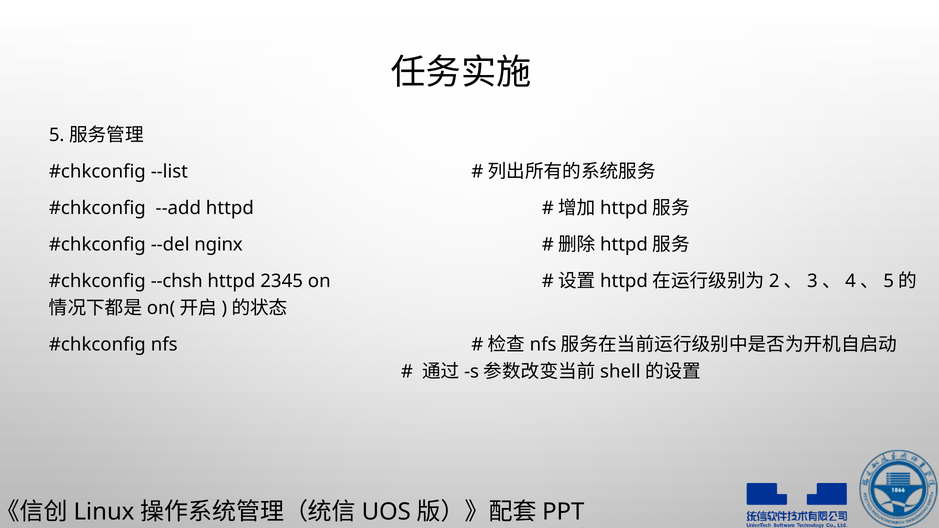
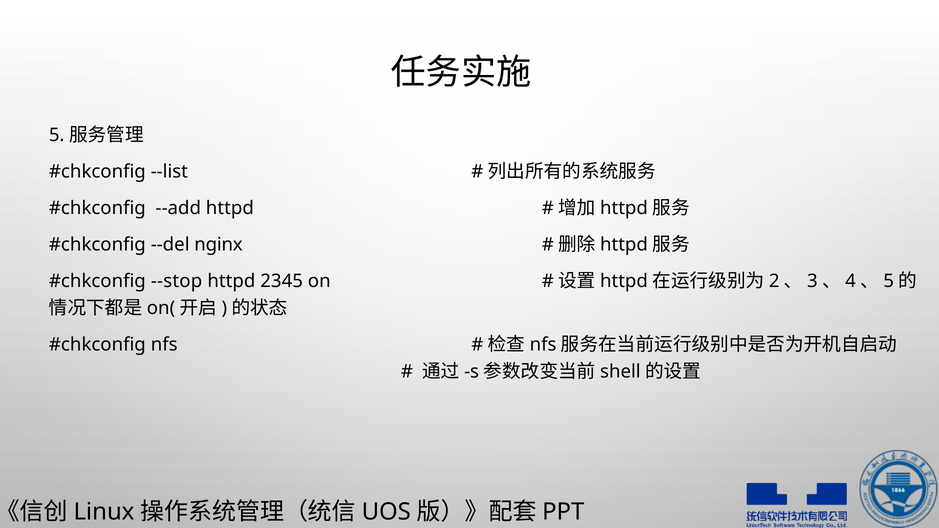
--chsh: --chsh -> --stop (177, 281)
